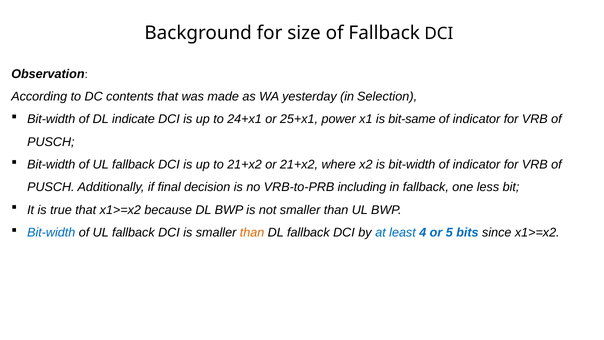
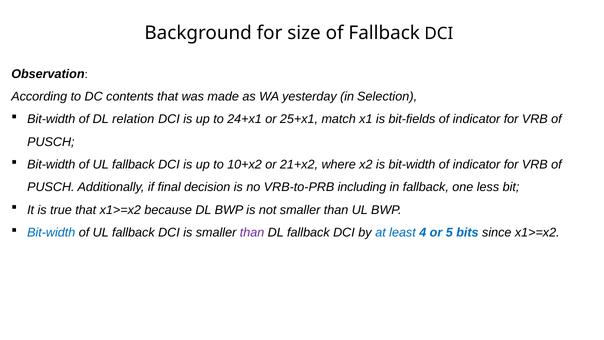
indicate: indicate -> relation (133, 119)
power: power -> match (339, 119)
bit-same: bit-same -> bit-fields (412, 119)
to 21+x2: 21+x2 -> 10+x2 (245, 164)
than colour: orange -> purple (252, 232)
